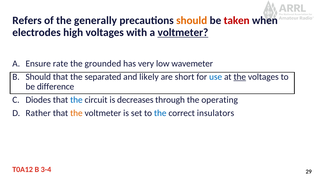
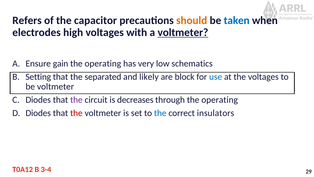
generally: generally -> capacitor (96, 20)
taken colour: red -> blue (237, 20)
rate: rate -> gain (61, 63)
grounded: grounded -> operating (103, 63)
wavemeter: wavemeter -> schematics (192, 63)
B Should: Should -> Setting (38, 77)
short: short -> block (185, 77)
the underline: present -> none (240, 77)
be difference: difference -> voltmeter (56, 86)
the colour: blue -> purple (76, 100)
Rather: Rather -> Diodes (38, 113)
the colour: orange -> red (76, 113)
